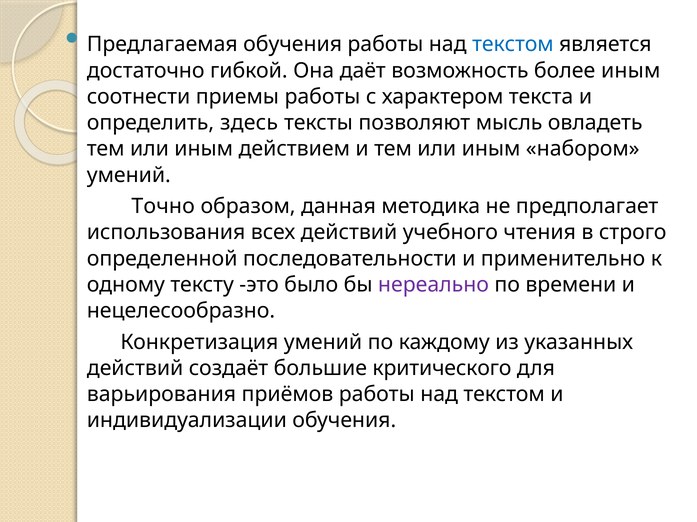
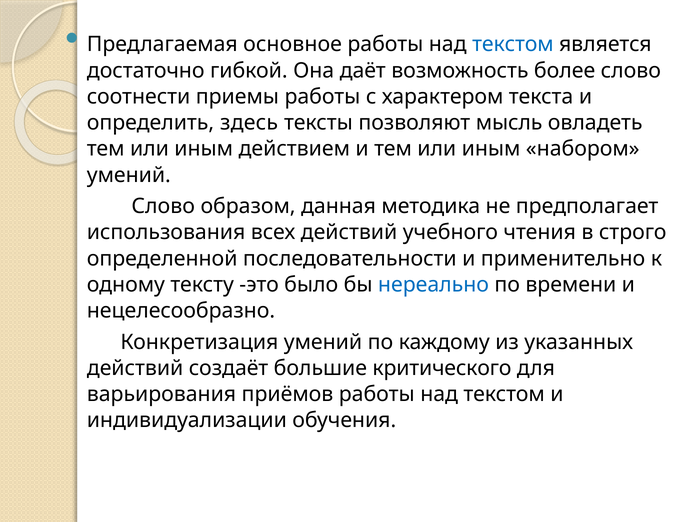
Предлагаемая обучения: обучения -> основное (293, 45)
более иным: иным -> слово (631, 71)
Точно: Точно -> Слово (163, 207)
нереально colour: purple -> blue (433, 285)
